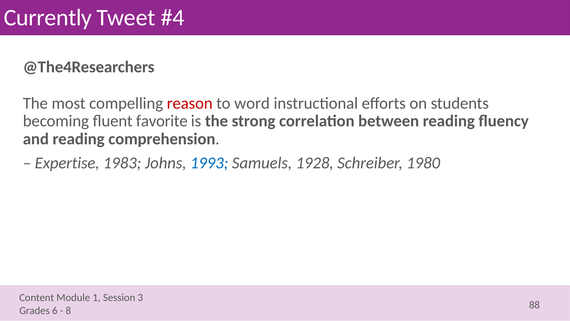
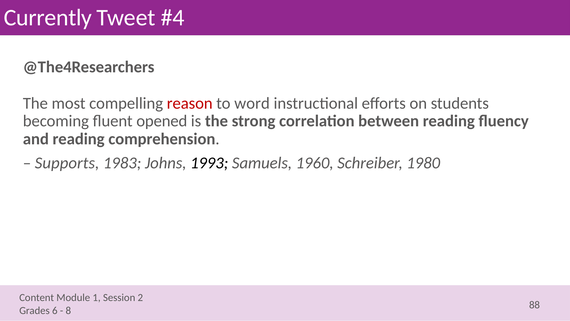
favorite: favorite -> opened (162, 121)
Expertise: Expertise -> Supports (67, 163)
1993 colour: blue -> black (209, 163)
1928: 1928 -> 1960 (315, 163)
3: 3 -> 2 (140, 297)
